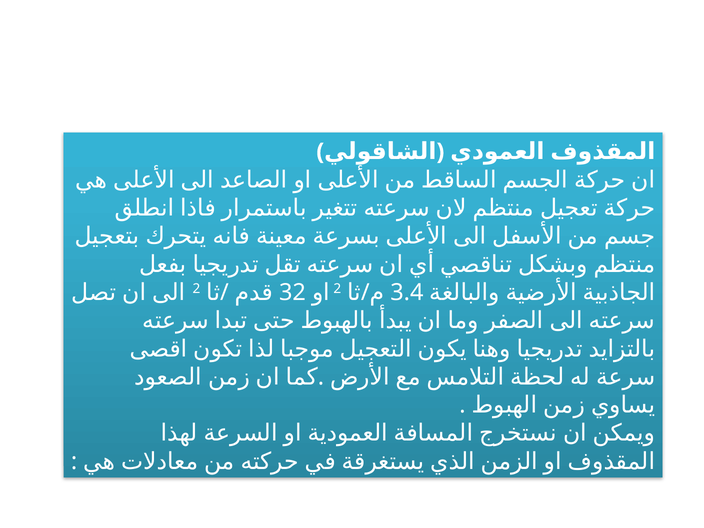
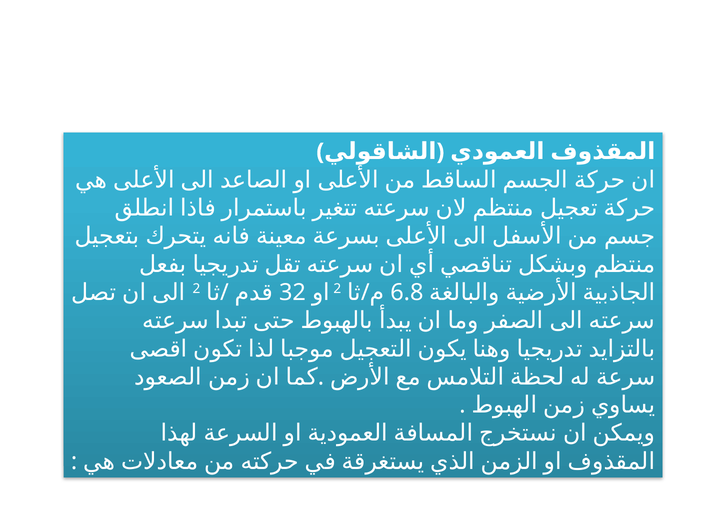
3.4: 3.4 -> 6.8 (407, 292)
